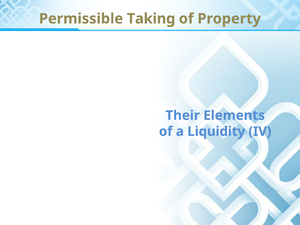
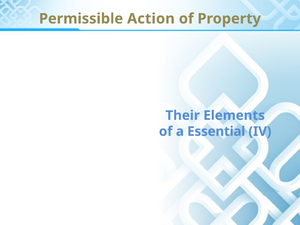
Taking: Taking -> Action (151, 19)
Liquidity: Liquidity -> Essential (216, 131)
